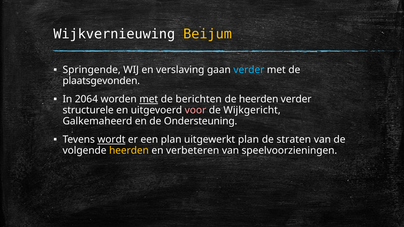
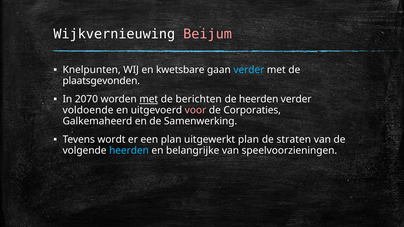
Beijum colour: yellow -> pink (208, 34)
Springende: Springende -> Knelpunten (92, 70)
verslaving: verslaving -> kwetsbare (180, 70)
2064: 2064 -> 2070 (86, 99)
structurele: structurele -> voldoende (88, 110)
Wijkgericht: Wijkgericht -> Corporaties (252, 110)
Ondersteuning: Ondersteuning -> Samenwerking (201, 121)
wordt underline: present -> none (111, 140)
heerden colour: yellow -> light blue (129, 151)
verbeteren: verbeteren -> belangrijke (193, 151)
